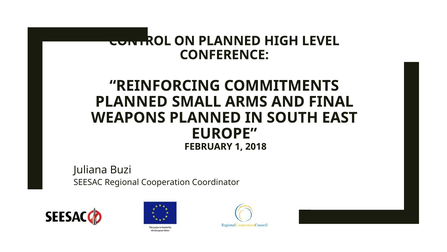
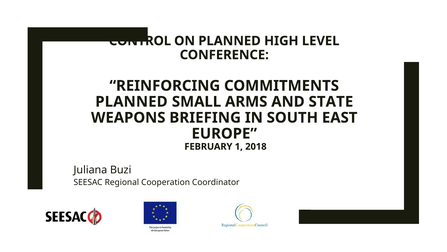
FINAL: FINAL -> STATE (331, 101)
WEAPONS PLANNED: PLANNED -> BRIEFING (205, 117)
